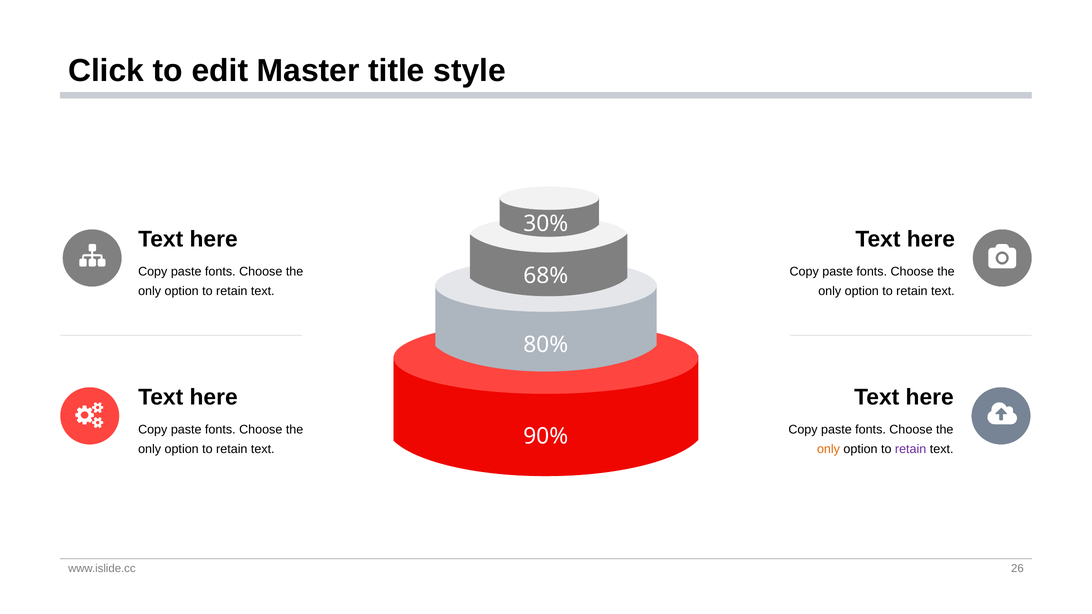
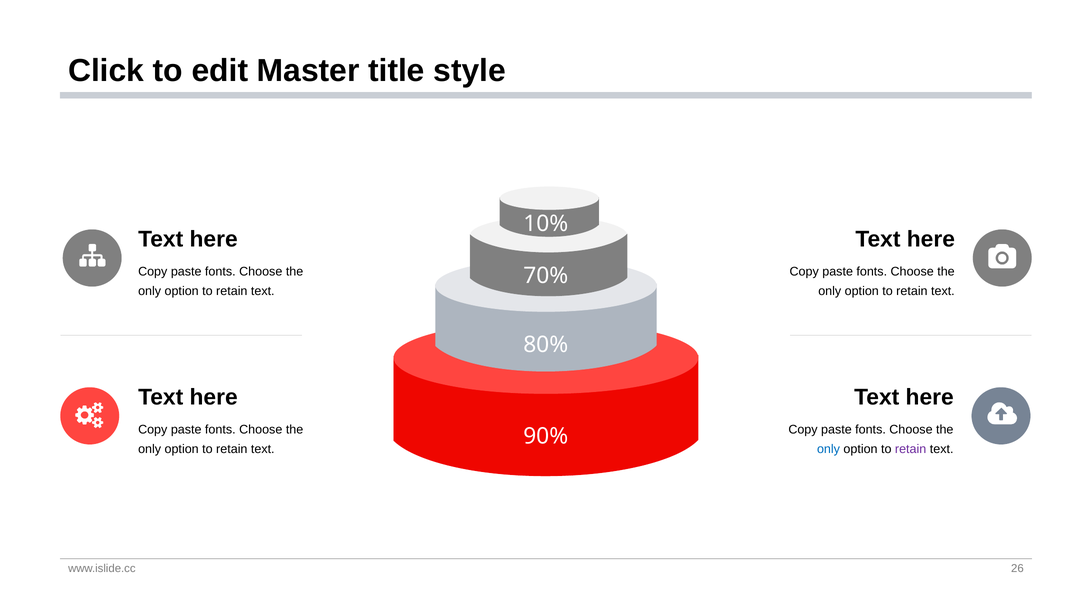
30%: 30% -> 10% (546, 224)
68%: 68% -> 70% (546, 276)
only colour: orange -> blue (829, 449)
